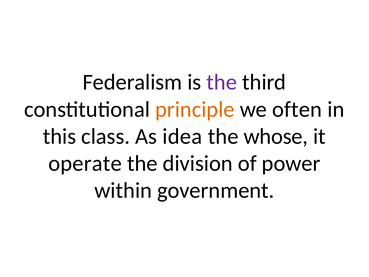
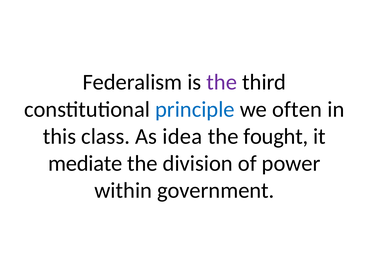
principle colour: orange -> blue (195, 109)
whose: whose -> fought (276, 136)
operate: operate -> mediate (85, 163)
